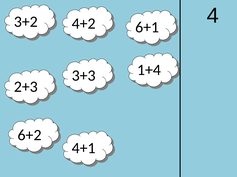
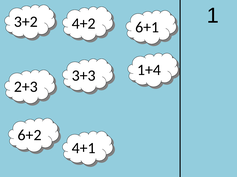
4: 4 -> 1 (213, 16)
